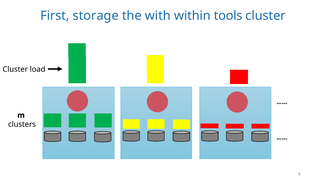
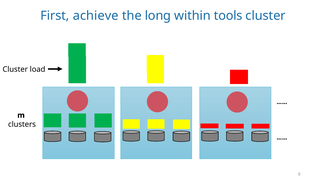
storage: storage -> achieve (96, 16)
with: with -> long (158, 16)
